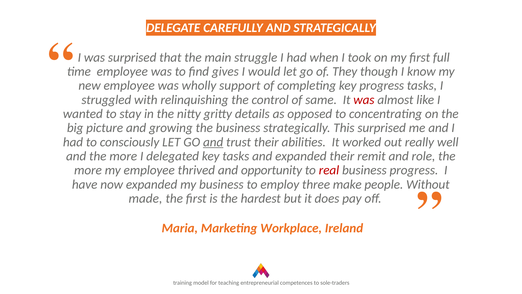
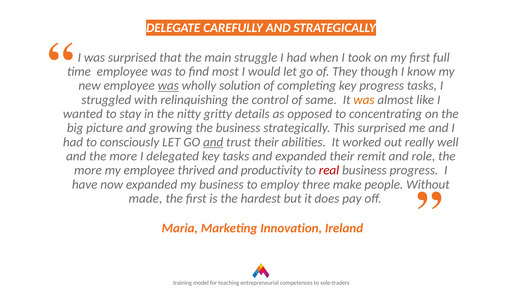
gives: gives -> most (225, 71)
was underline: none -> present (168, 86)
support: support -> solution (240, 86)
was colour: red -> orange (364, 100)
opportunity: opportunity -> productivity (272, 170)
Workplace: Workplace -> Innovation (291, 228)
